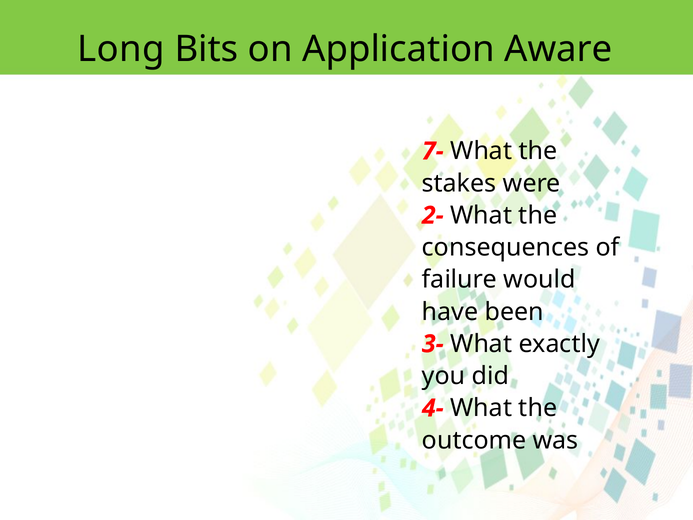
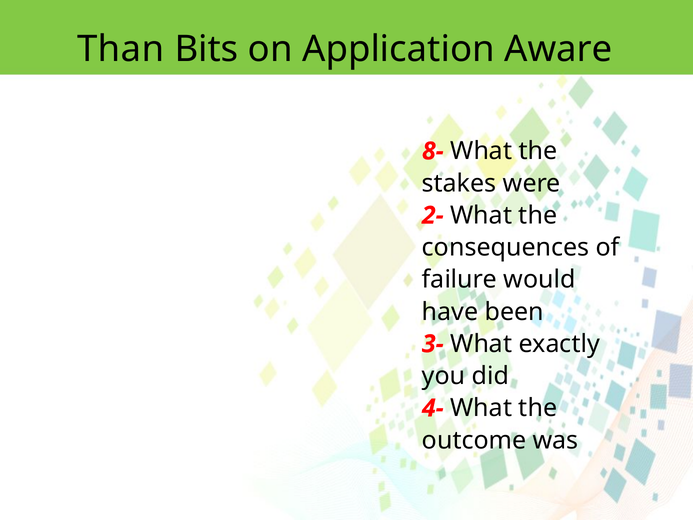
Long: Long -> Than (121, 49)
7-: 7- -> 8- (433, 151)
